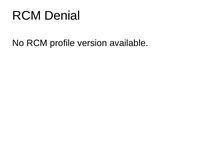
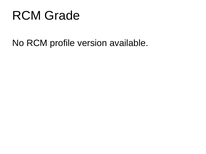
Denial: Denial -> Grade (62, 16)
